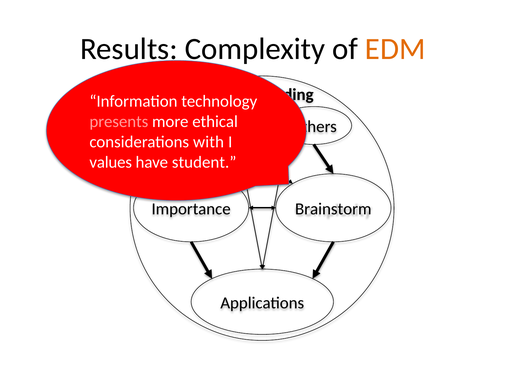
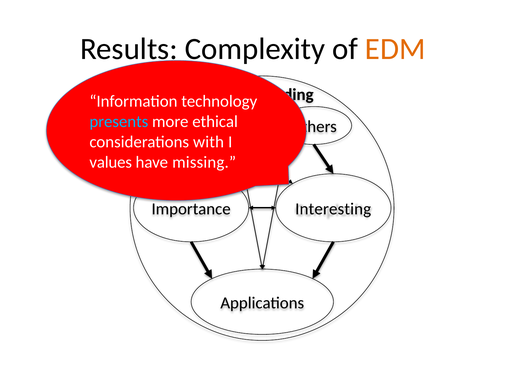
presents colour: pink -> light blue (119, 121)
student: student -> missing (204, 162)
Brainstorm: Brainstorm -> Interesting (333, 209)
